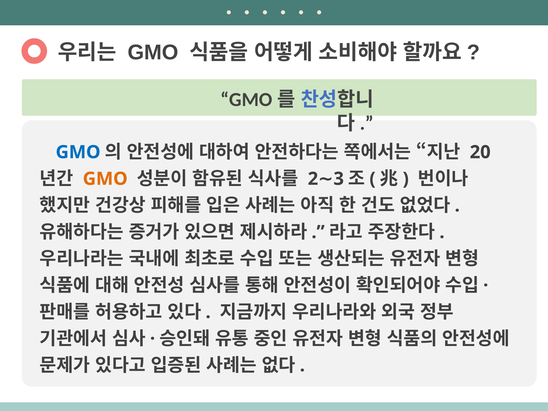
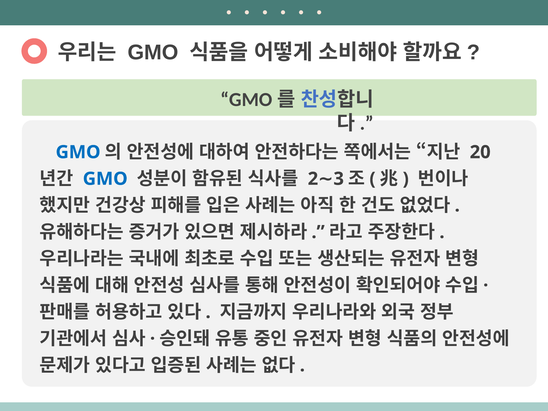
GMO colour: orange -> blue (105, 179)
